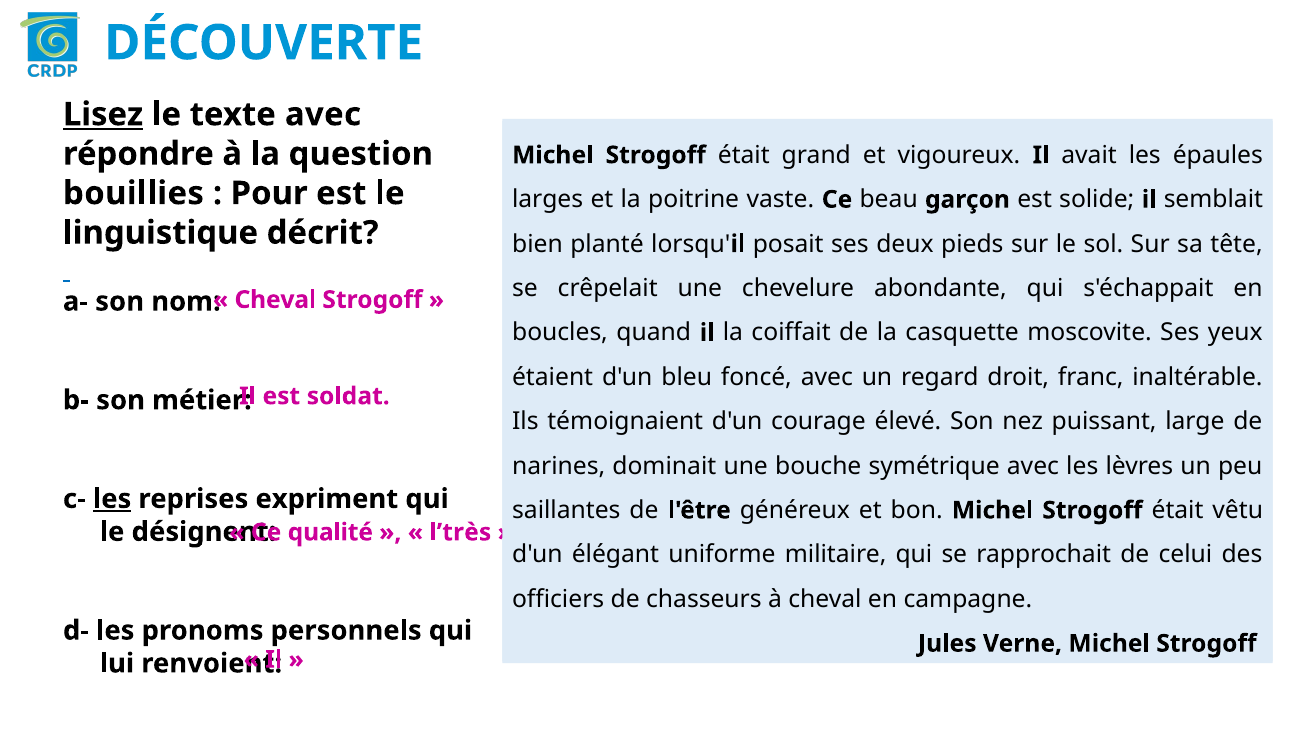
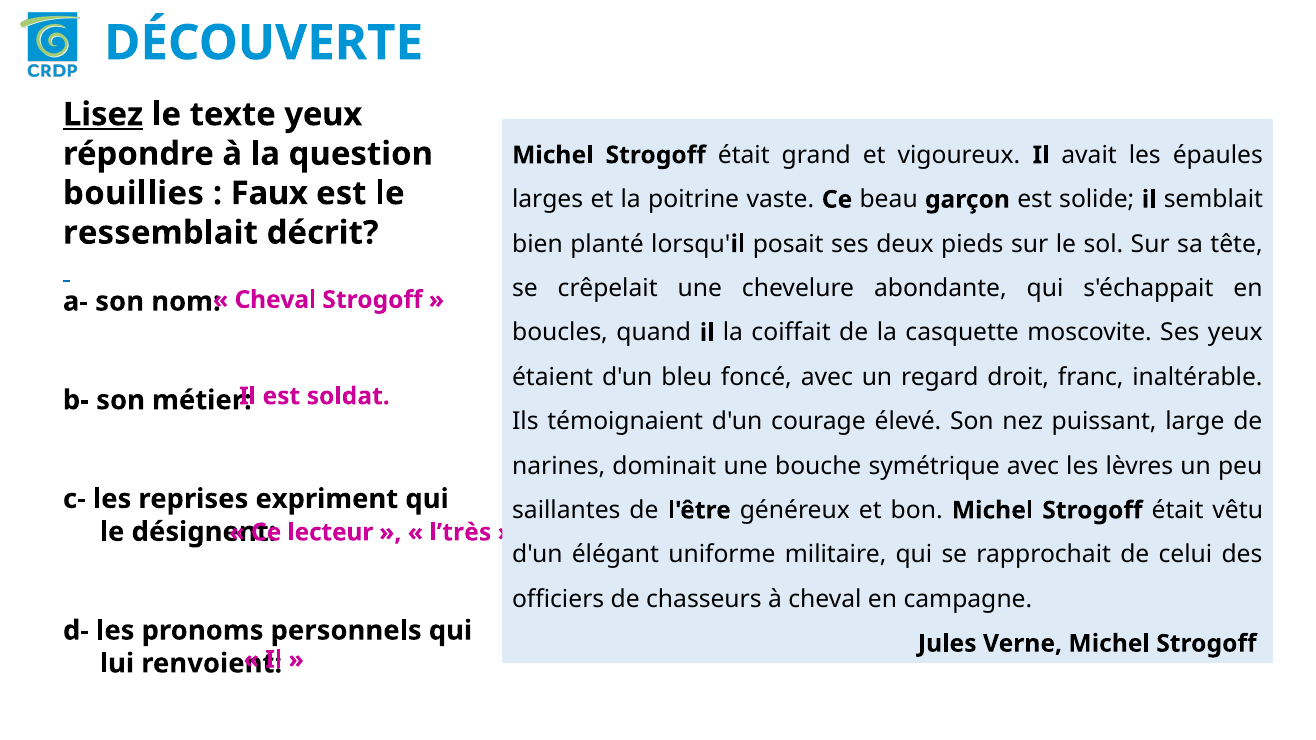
texte avec: avec -> yeux (323, 114)
Pour: Pour -> Faux (269, 193)
linguistique: linguistique -> ressemblait (160, 233)
les underline: present -> none (112, 499)
qualité: qualité -> lecteur (330, 532)
